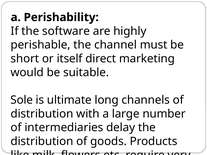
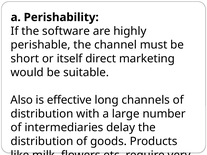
Sole: Sole -> Also (22, 100)
ultimate: ultimate -> effective (69, 100)
